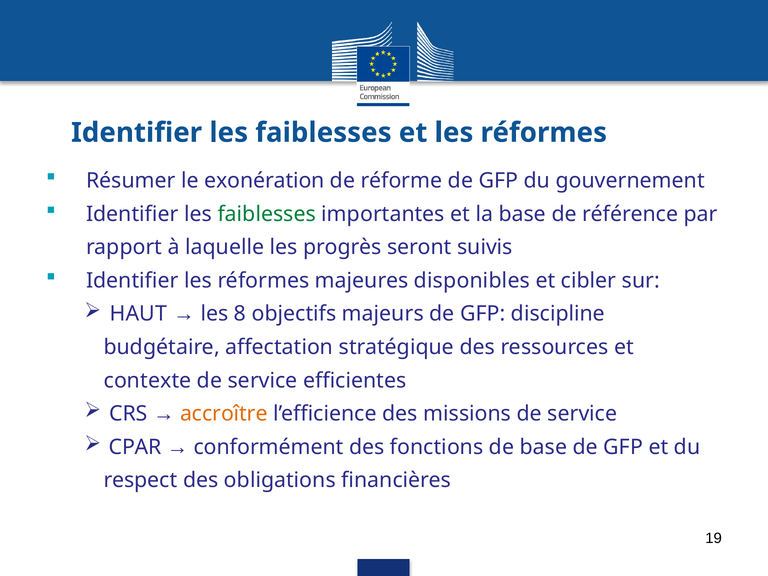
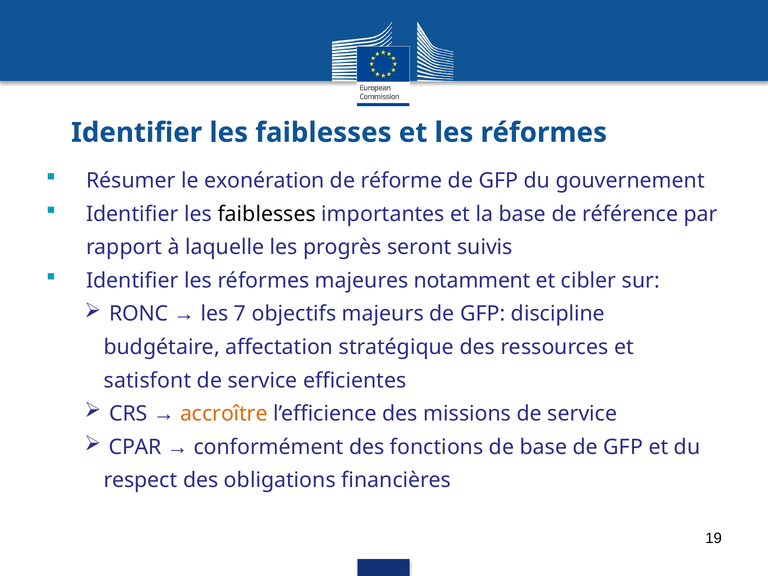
faiblesses colour: green -> black (267, 214)
disponibles: disponibles -> notamment (472, 281)
HAUT: HAUT -> RONC (139, 314)
8: 8 -> 7 (240, 314)
contexte: contexte -> satisfont (148, 380)
